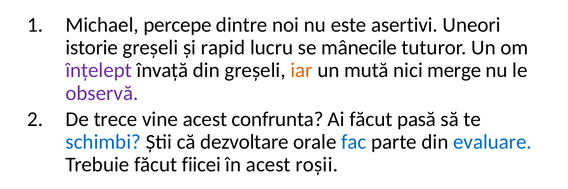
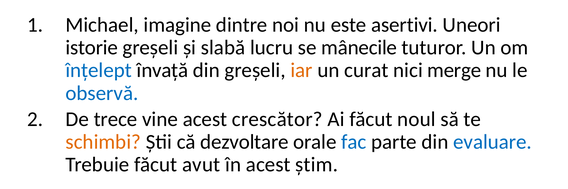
percepe: percepe -> imagine (177, 25)
rapid: rapid -> slabă (223, 48)
înțelept colour: purple -> blue (99, 71)
mută: mută -> curat (366, 71)
observă colour: purple -> blue (102, 93)
confrunta: confrunta -> crescător (277, 119)
pasă: pasă -> noul (416, 119)
schimbi colour: blue -> orange (103, 142)
fiicei: fiicei -> avut (201, 165)
roșii: roșii -> știm (317, 165)
